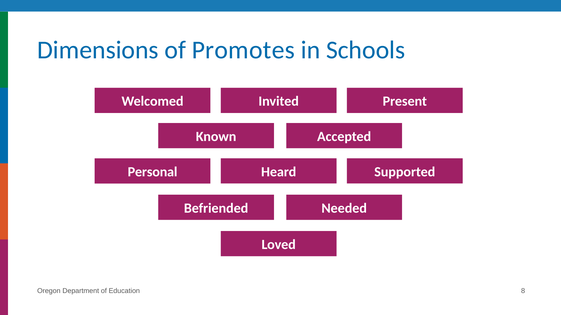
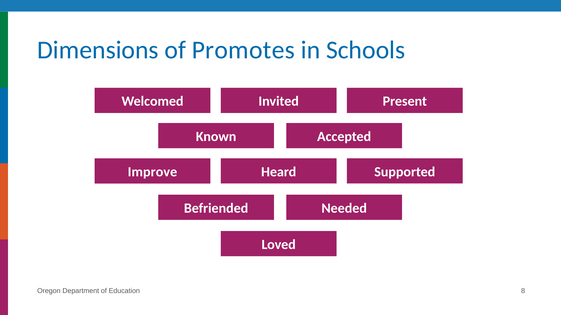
Personal: Personal -> Improve (152, 172)
